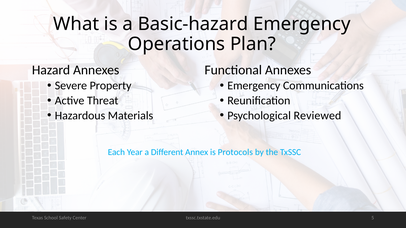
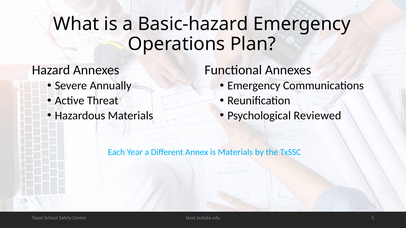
Property: Property -> Annually (111, 86)
is Protocols: Protocols -> Materials (235, 153)
